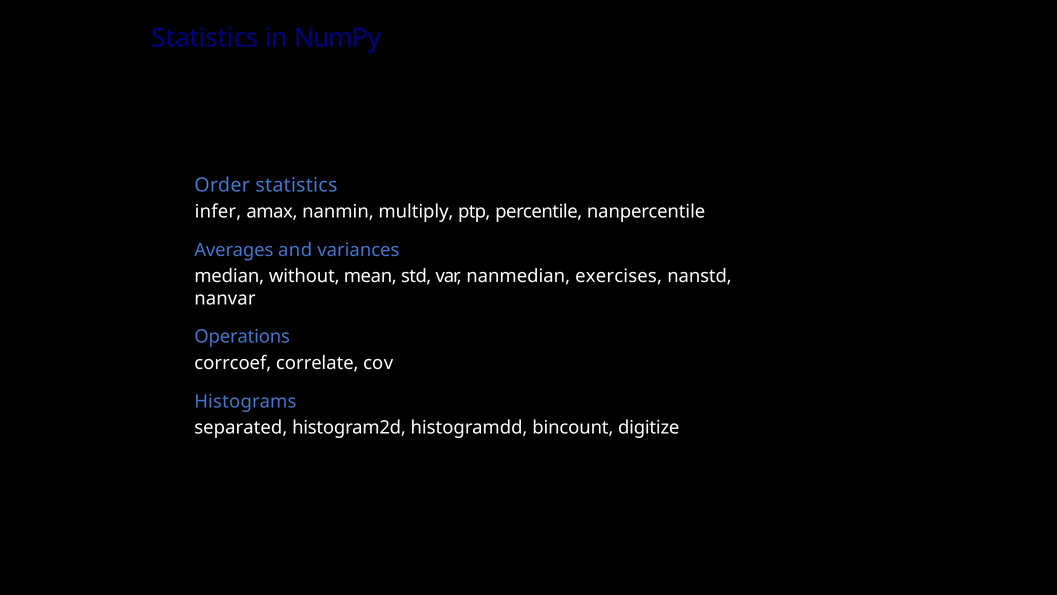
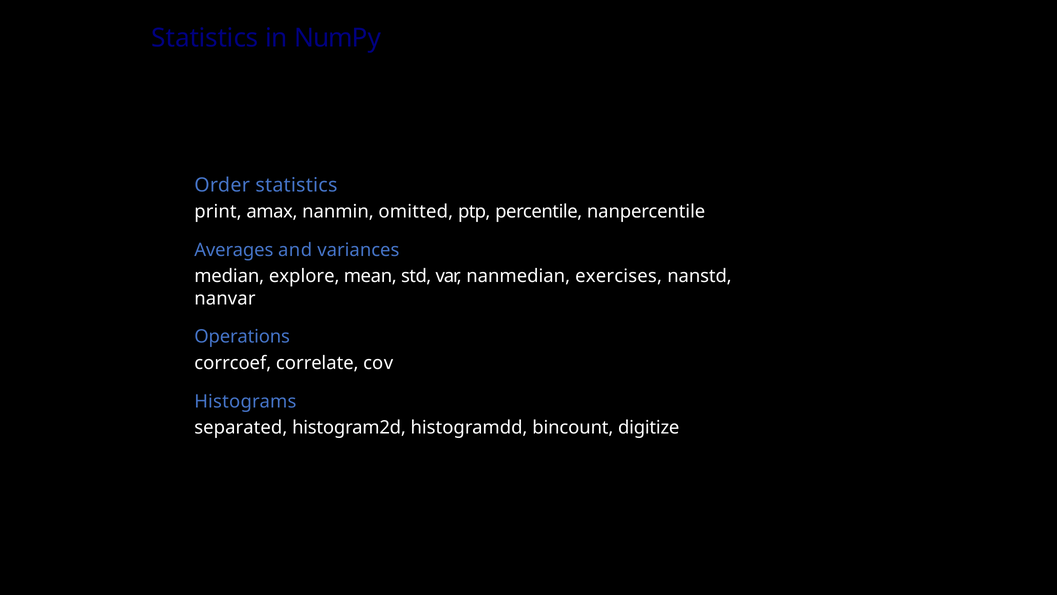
infer: infer -> print (218, 211)
multiply: multiply -> omitted (416, 211)
without: without -> explore (304, 276)
